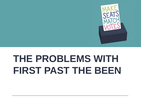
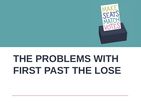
BEEN: BEEN -> LOSE (108, 70)
